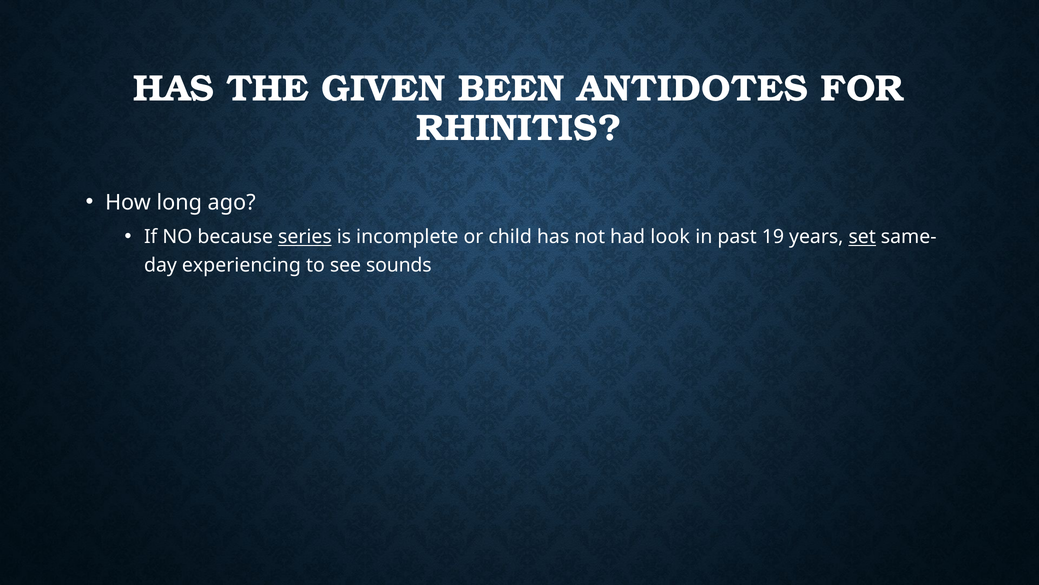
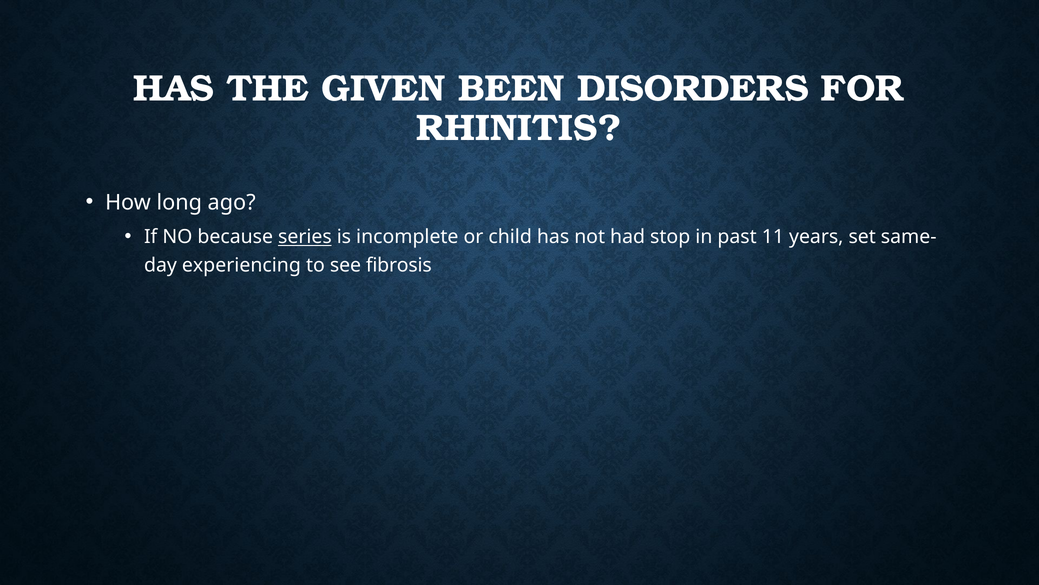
ANTIDOTES: ANTIDOTES -> DISORDERS (693, 88)
look: look -> stop (670, 237)
19: 19 -> 11 (773, 237)
set underline: present -> none (862, 237)
sounds: sounds -> fibrosis (399, 265)
